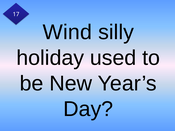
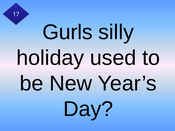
Wind: Wind -> Gurls (68, 32)
